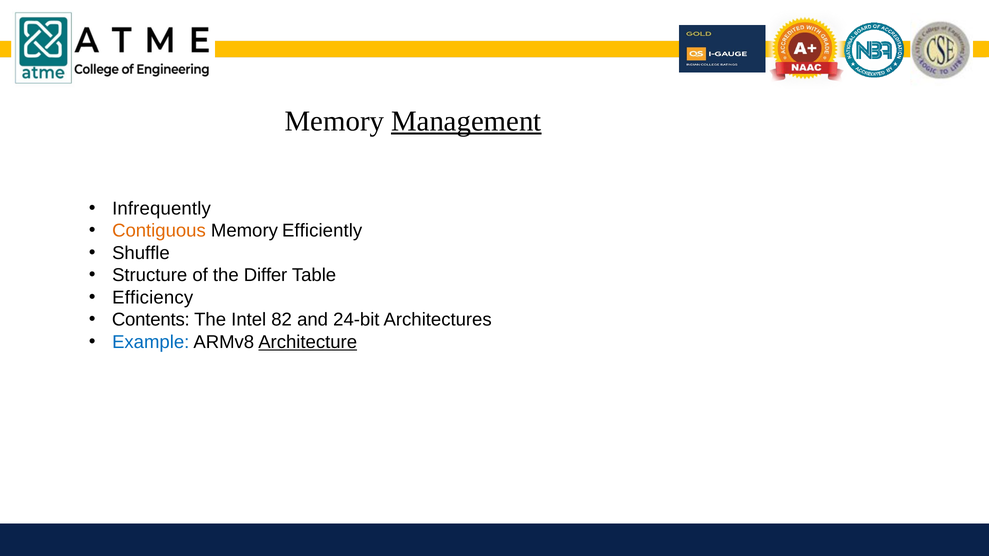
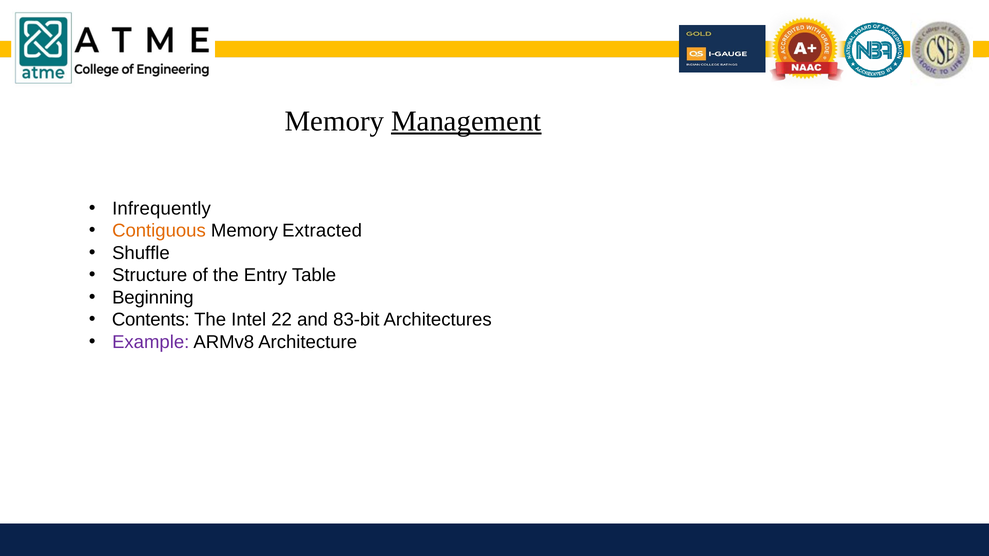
Efficiently: Efficiently -> Extracted (322, 231)
Differ: Differ -> Entry (265, 275)
Efficiency: Efficiency -> Beginning (153, 298)
82: 82 -> 22 (282, 320)
24-bit: 24-bit -> 83-bit (356, 320)
Example colour: blue -> purple (151, 342)
Architecture underline: present -> none (308, 342)
